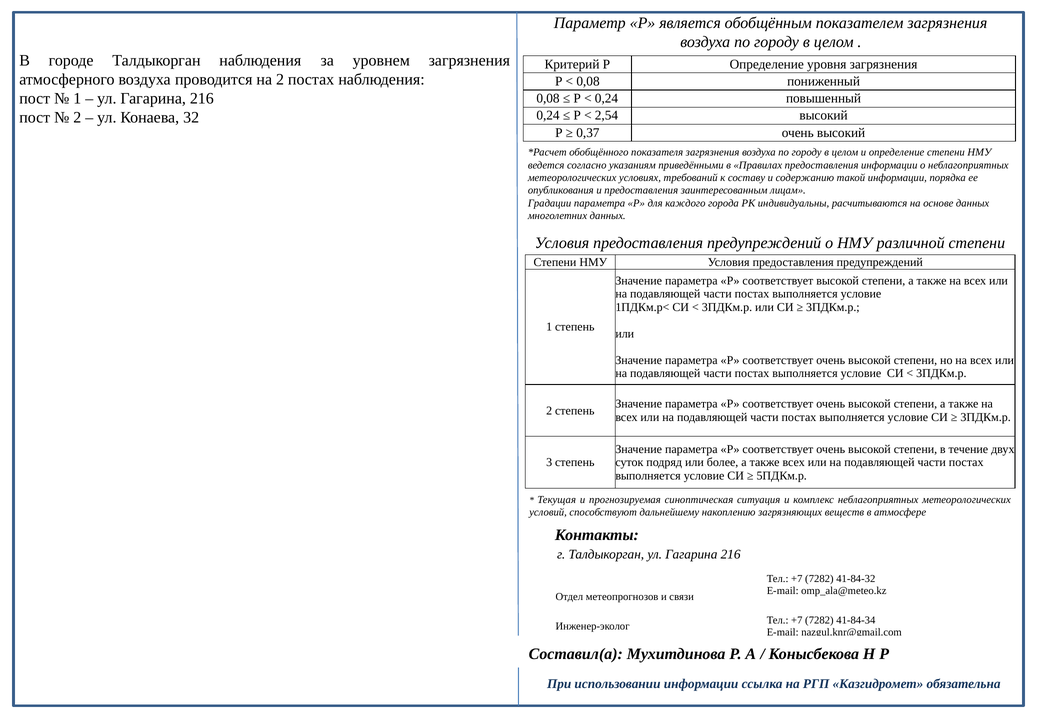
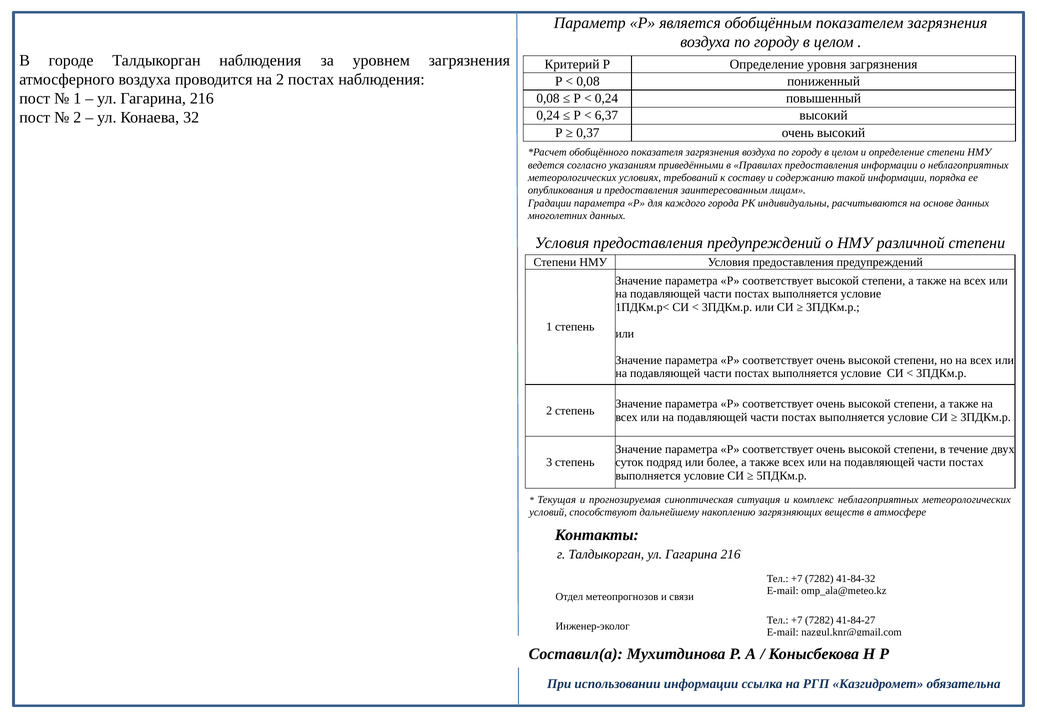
2,54: 2,54 -> 6,37 (606, 116)
41-84-34: 41-84-34 -> 41-84-27 (856, 620)
